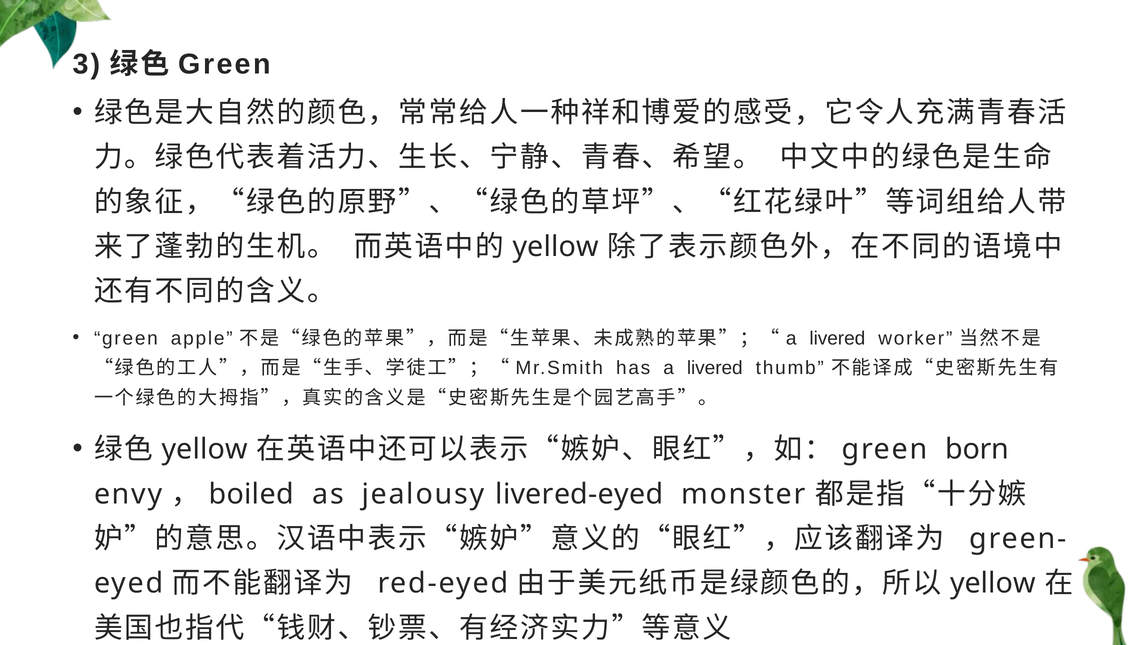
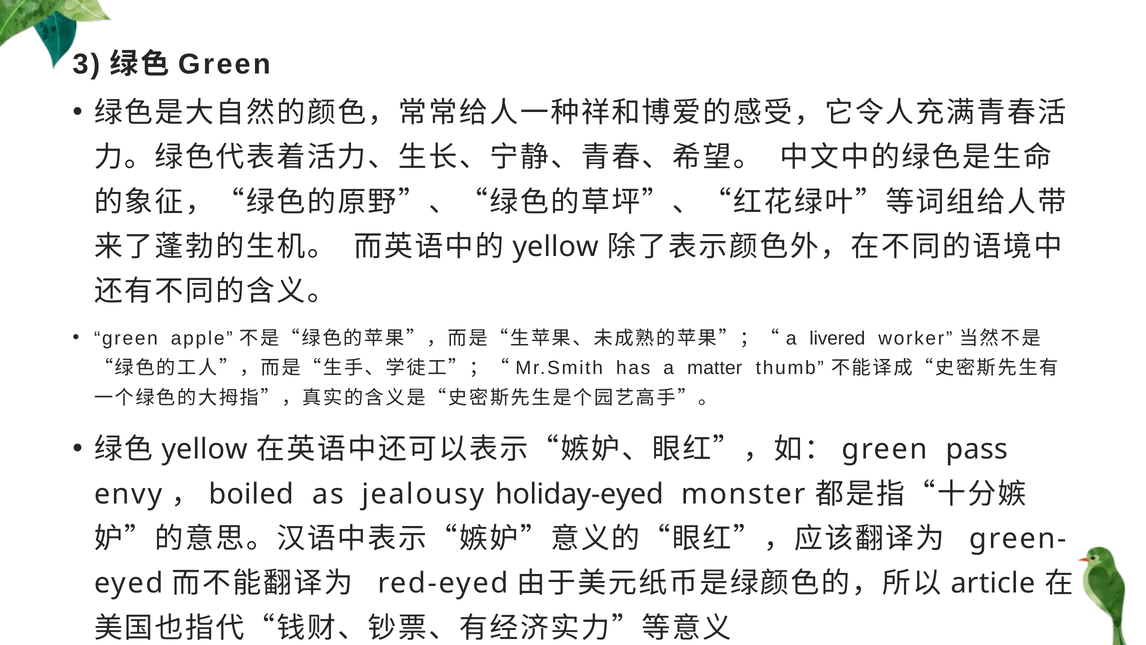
has a livered: livered -> matter (715, 368)
born: born -> pass (977, 449)
livered-eyed: livered-eyed -> holiday-eyed (580, 494)
yellow: yellow -> article (993, 583)
